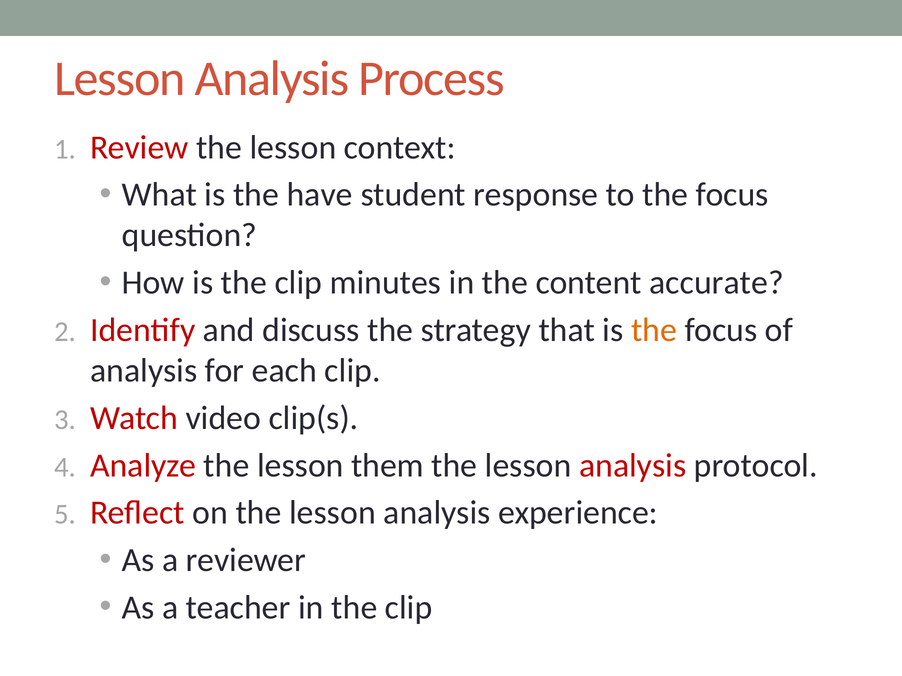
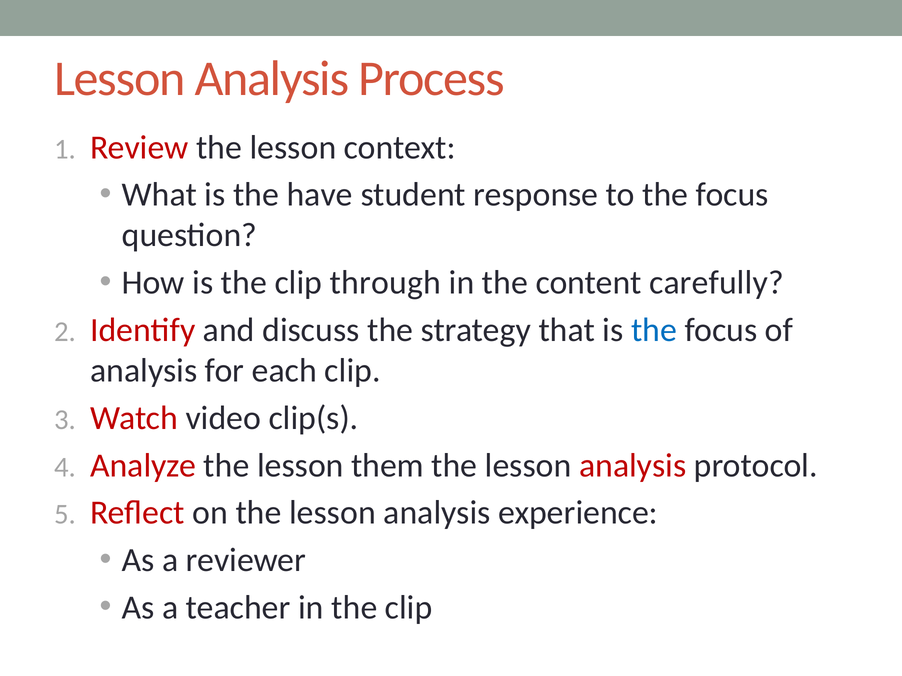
minutes: minutes -> through (385, 283)
accurate: accurate -> carefully (716, 283)
the colour: orange -> blue (654, 330)
